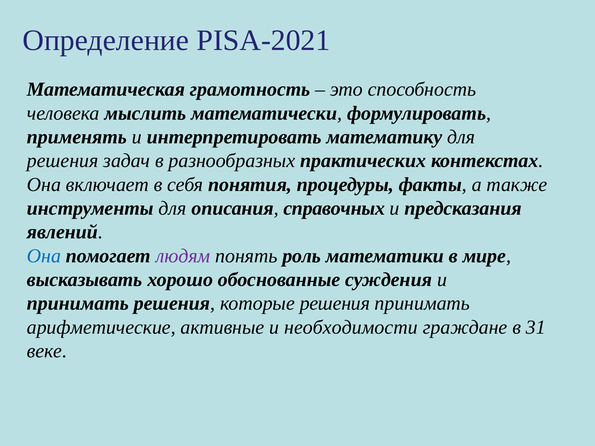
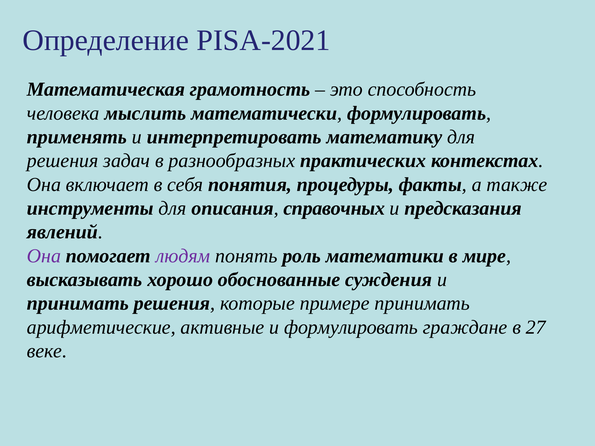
Она colour: blue -> purple (44, 256)
которые решения: решения -> примере (335, 304)
и необходимости: необходимости -> формулировать (351, 327)
31: 31 -> 27 (536, 327)
